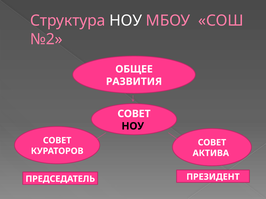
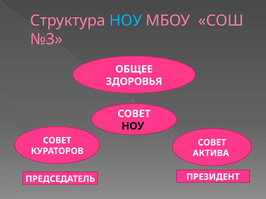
НОУ colour: white -> light blue (126, 21)
№2: №2 -> №3 (46, 39)
РАЗВИТИЯ: РАЗВИТИЯ -> ЗДОРОВЬЯ (134, 82)
